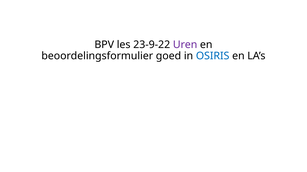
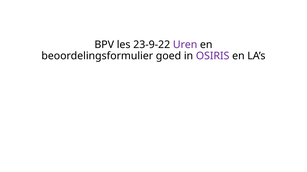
OSIRIS colour: blue -> purple (213, 56)
